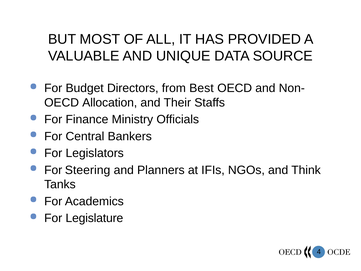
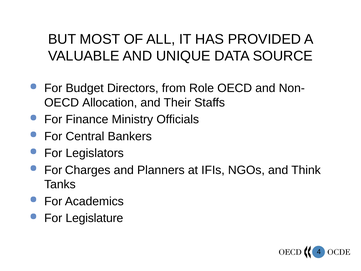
Best: Best -> Role (202, 88)
Steering: Steering -> Charges (88, 170)
